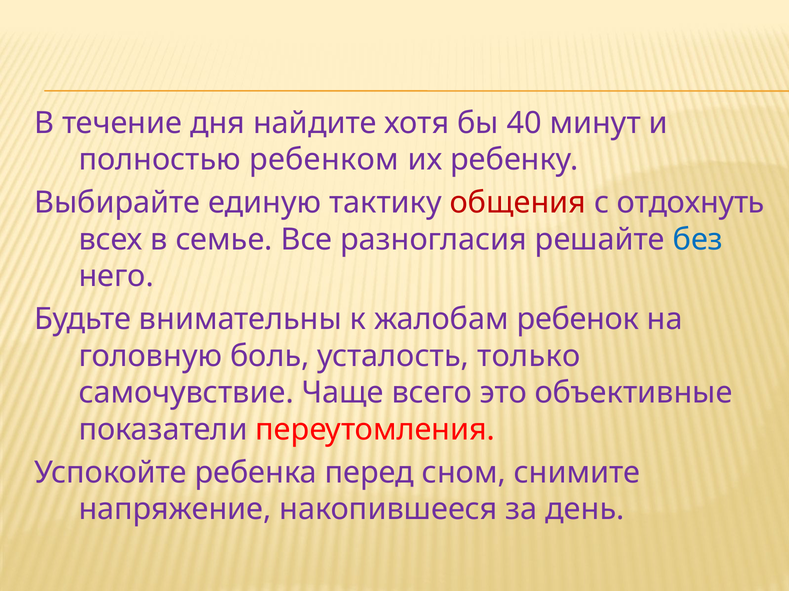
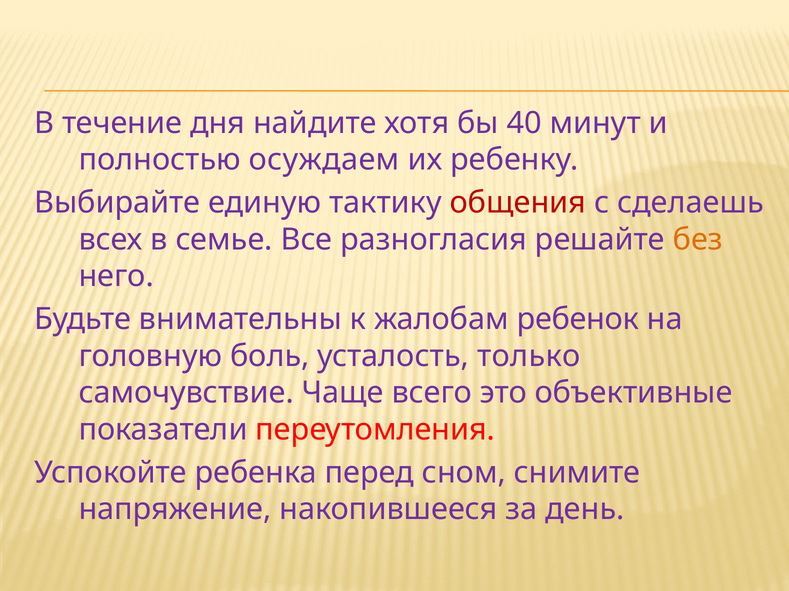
ребенком: ребенком -> осуждаем (324, 160)
отдохнуть: отдохнуть -> сделаешь (691, 203)
без colour: blue -> orange (698, 240)
